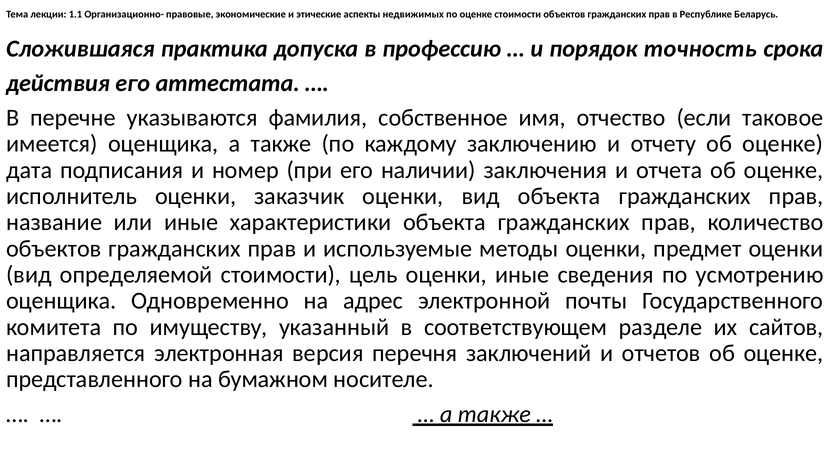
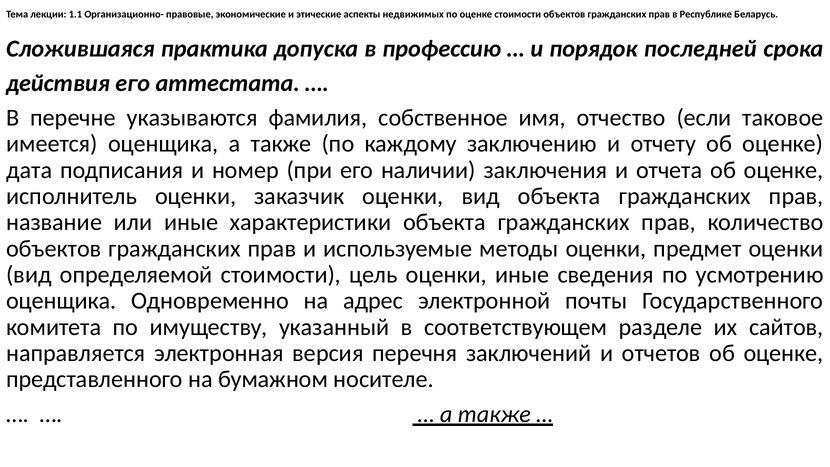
точность: точность -> последней (700, 49)
